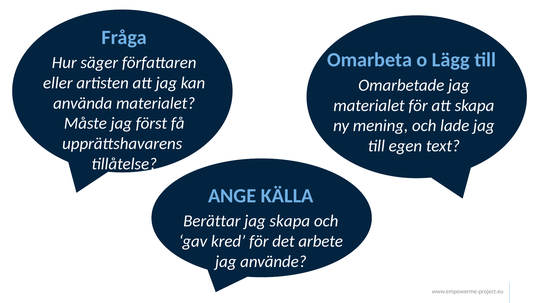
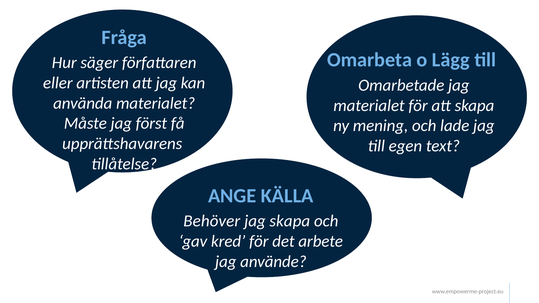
Berättar: Berättar -> Behöver (212, 221)
